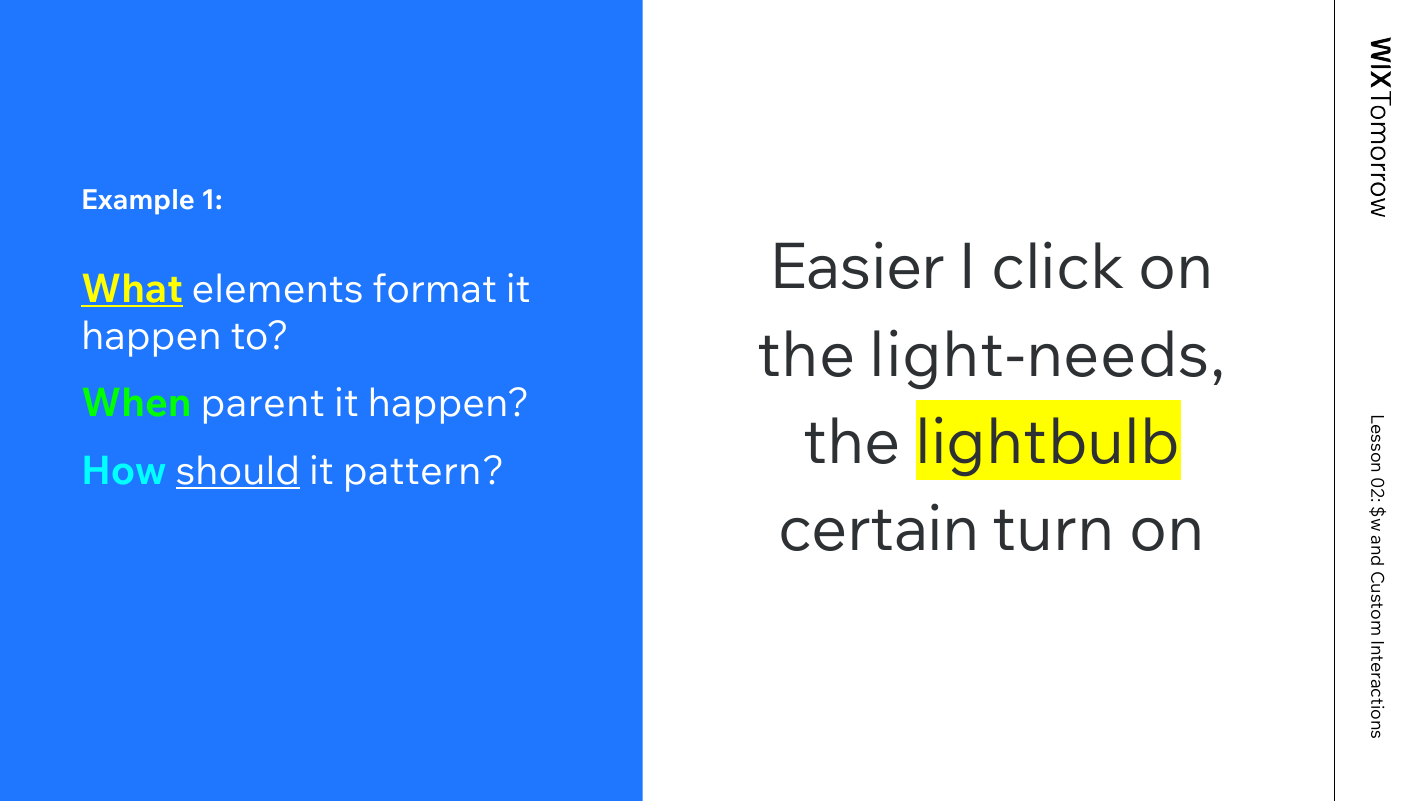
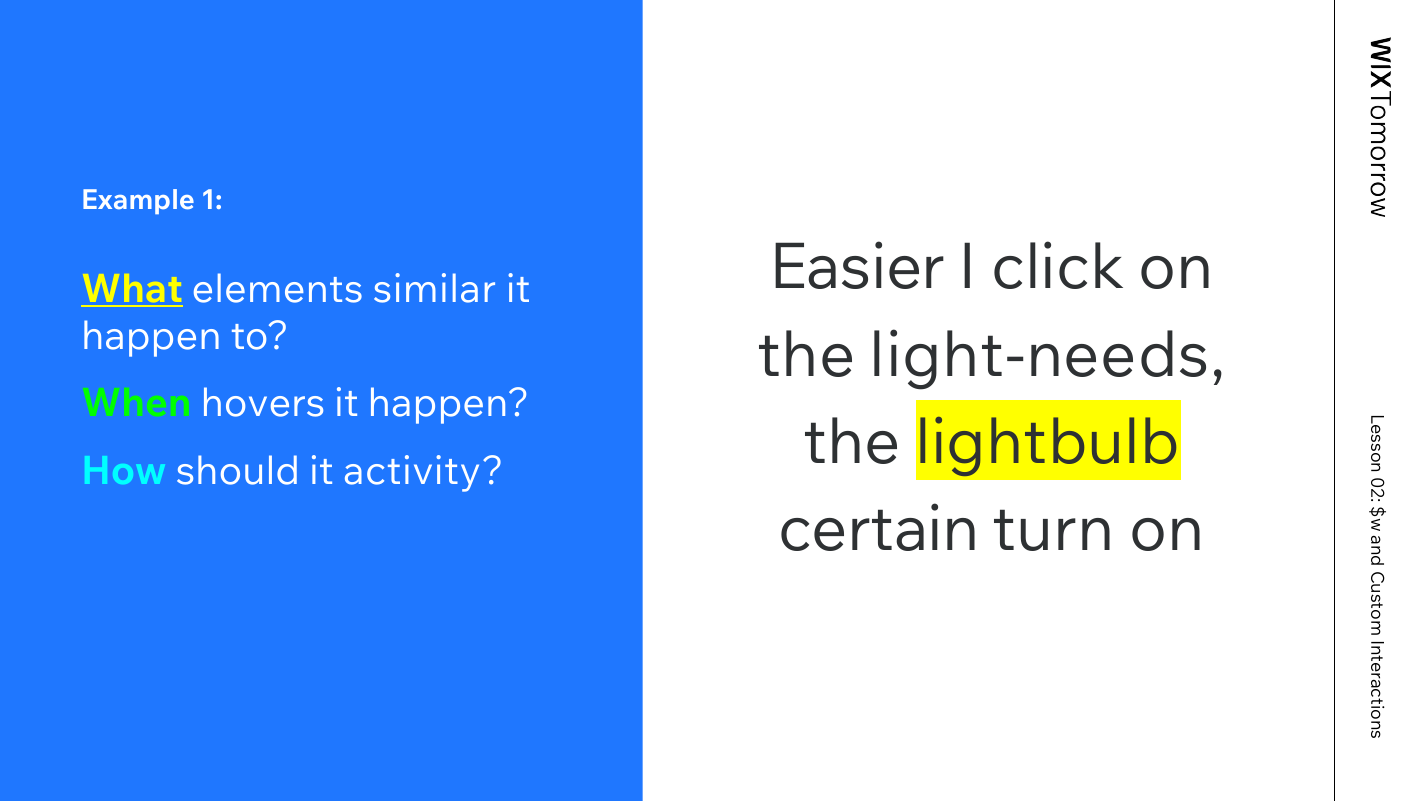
format: format -> similar (435, 289)
parent: parent -> hovers (263, 404)
should underline: present -> none (238, 471)
pattern: pattern -> activity (424, 471)
